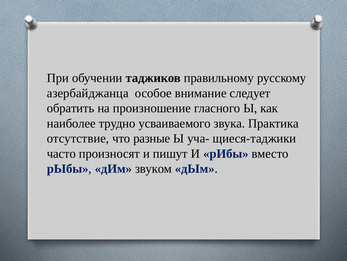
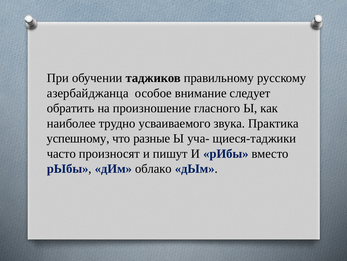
отсутствие: отсутствие -> успешному (78, 138)
звуком: звуком -> облако (153, 168)
